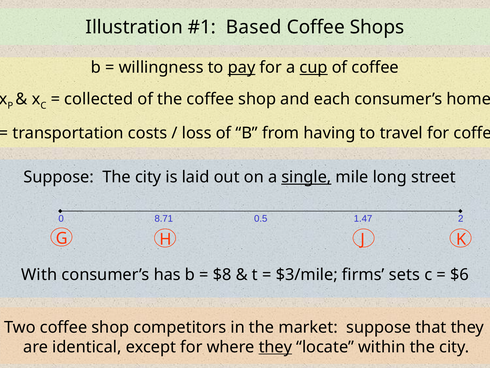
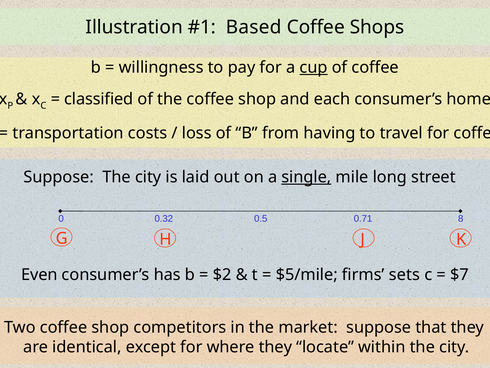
pay underline: present -> none (242, 67)
collected: collected -> classified (99, 99)
8.71: 8.71 -> 0.32 (164, 218)
1.47: 1.47 -> 0.71 (363, 218)
2: 2 -> 8 (461, 218)
With: With -> Even (39, 274)
$8: $8 -> $2 (222, 274)
$3/mile: $3/mile -> $5/mile (307, 274)
$6: $6 -> $7 (459, 274)
they underline: present -> none (275, 347)
